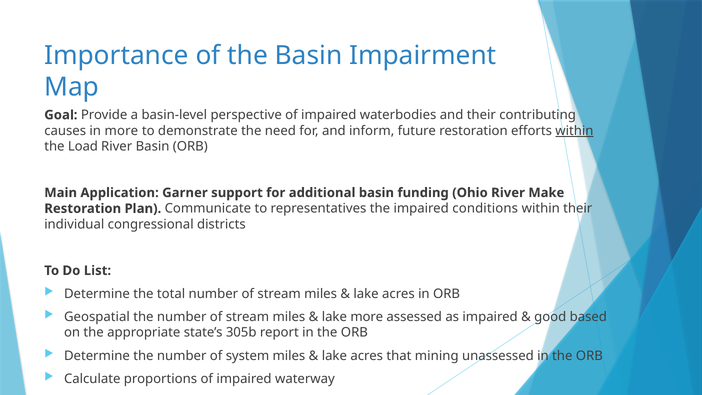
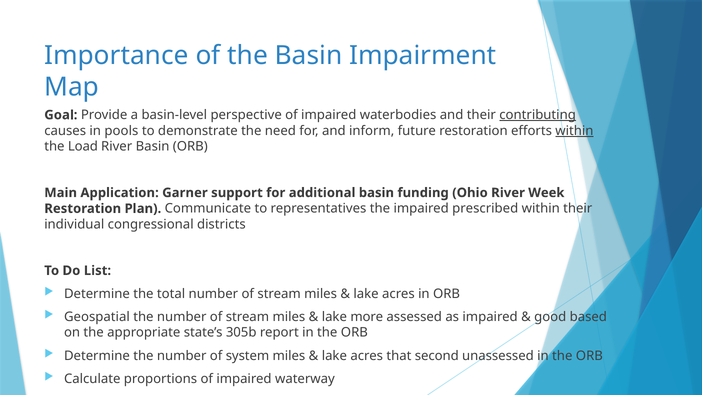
contributing underline: none -> present (538, 115)
in more: more -> pools (121, 131)
Make: Make -> Week (546, 193)
conditions: conditions -> prescribed (485, 208)
mining: mining -> second (437, 356)
